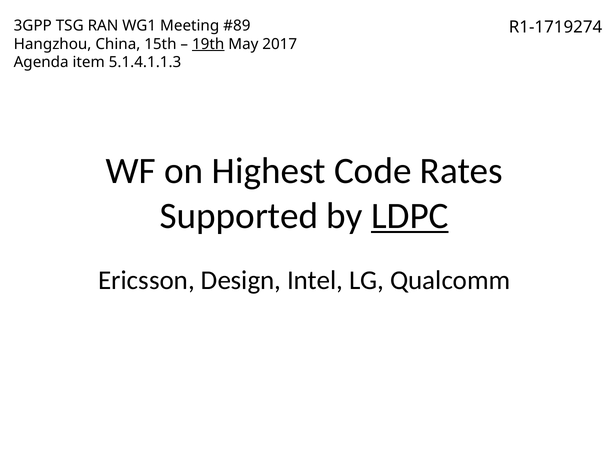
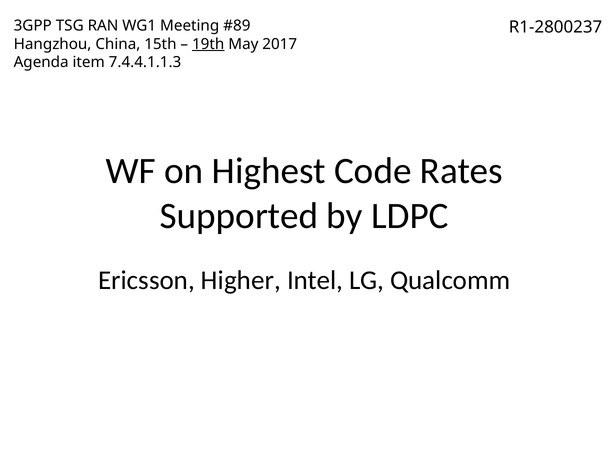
R1-1719274: R1-1719274 -> R1-2800237 (556, 27)
5.1.4.1.1.3: 5.1.4.1.1.3 -> 7.4.4.1.1.3 (145, 62)
LDPC underline: present -> none (410, 216)
Design: Design -> Higher (241, 280)
